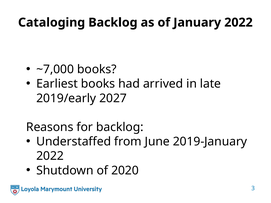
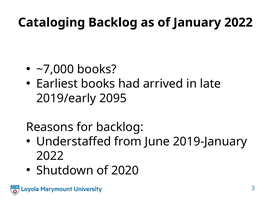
2027: 2027 -> 2095 (113, 98)
